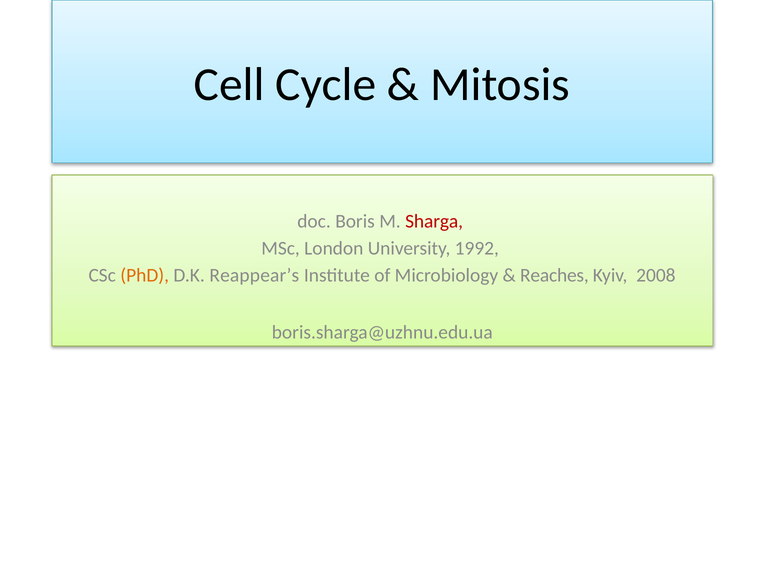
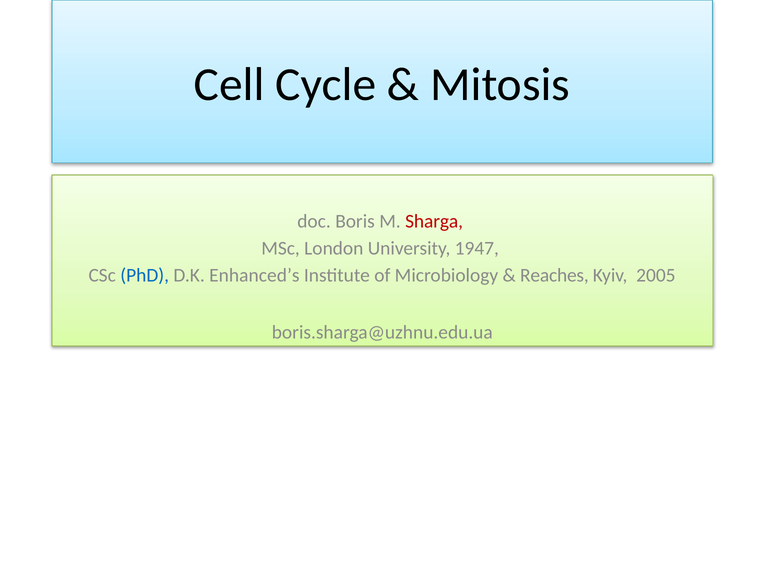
1992: 1992 -> 1947 (477, 249)
PhD colour: orange -> blue (145, 276)
Reappear’s: Reappear’s -> Enhanced’s (254, 276)
2008: 2008 -> 2005 (656, 276)
